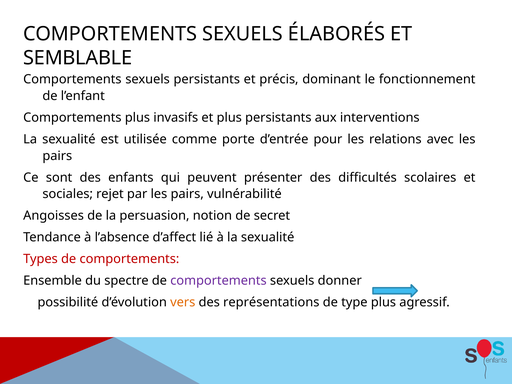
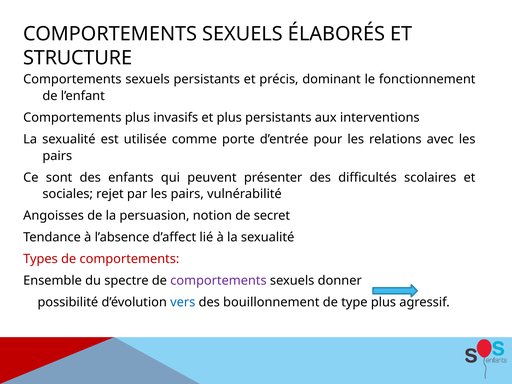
SEMBLABLE: SEMBLABLE -> STRUCTURE (78, 58)
vers colour: orange -> blue (183, 302)
représentations: représentations -> bouillonnement (271, 302)
